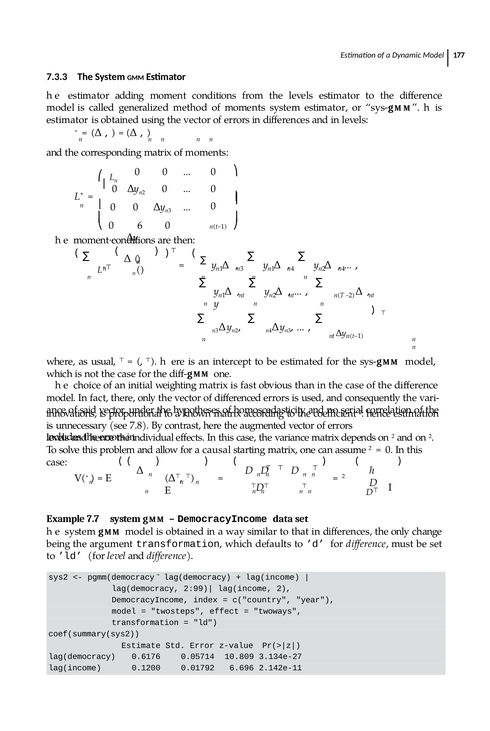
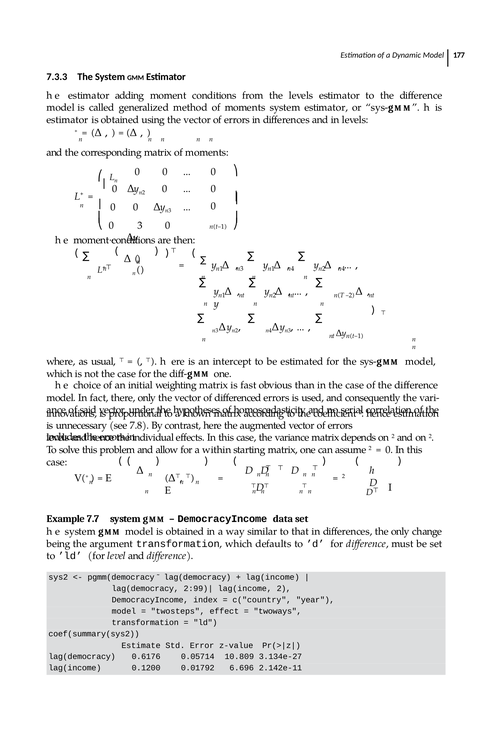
6: 6 -> 3 (140, 226)
causal: causal -> within (217, 450)
